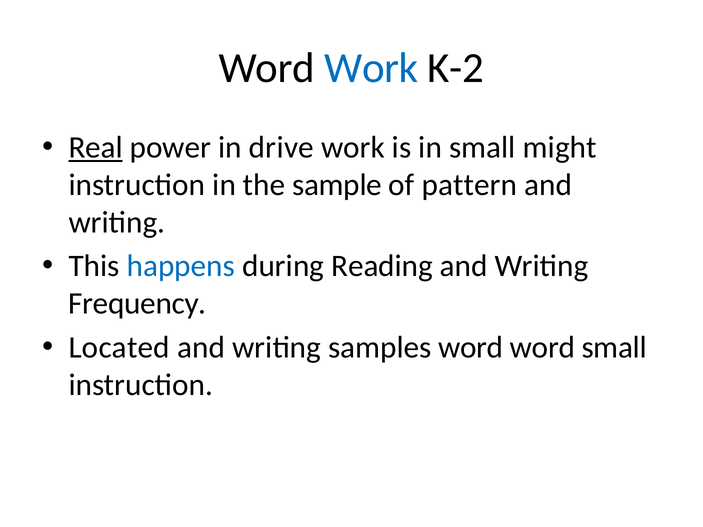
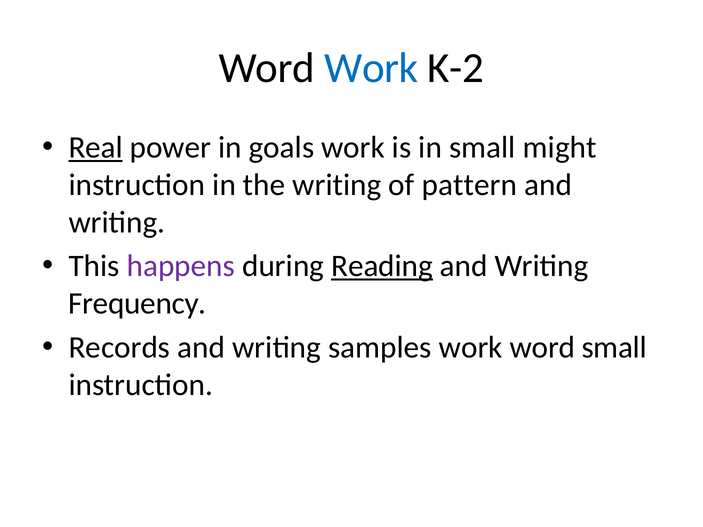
drive: drive -> goals (281, 147)
the sample: sample -> writing (337, 185)
happens colour: blue -> purple (181, 266)
Reading underline: none -> present (382, 266)
Located: Located -> Records (119, 347)
samples word: word -> work (471, 347)
